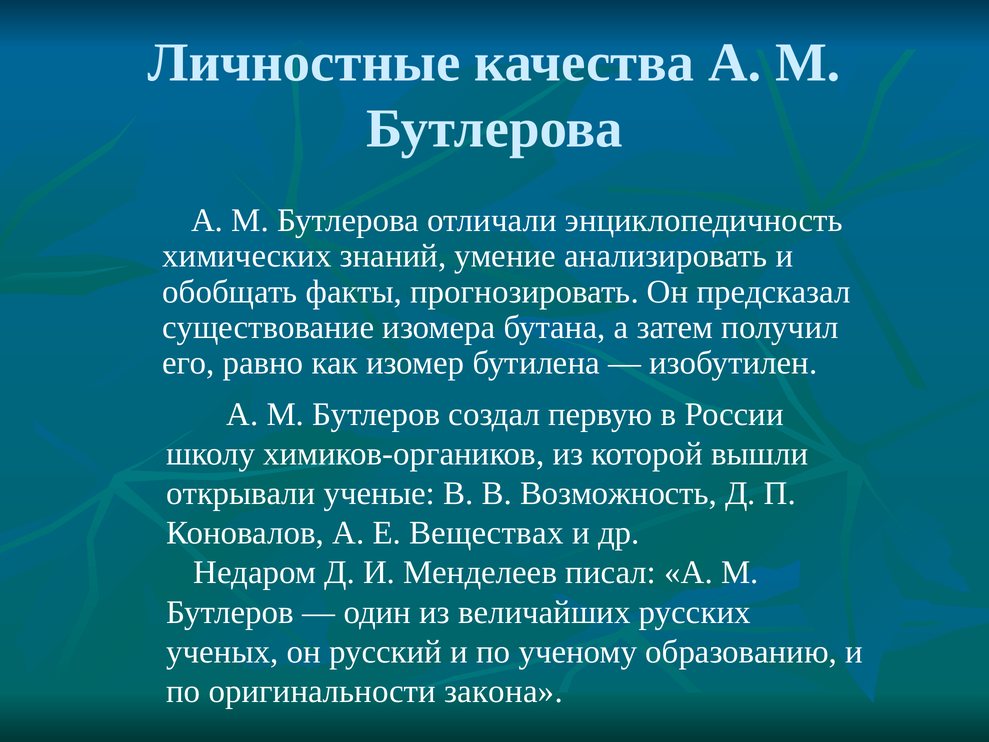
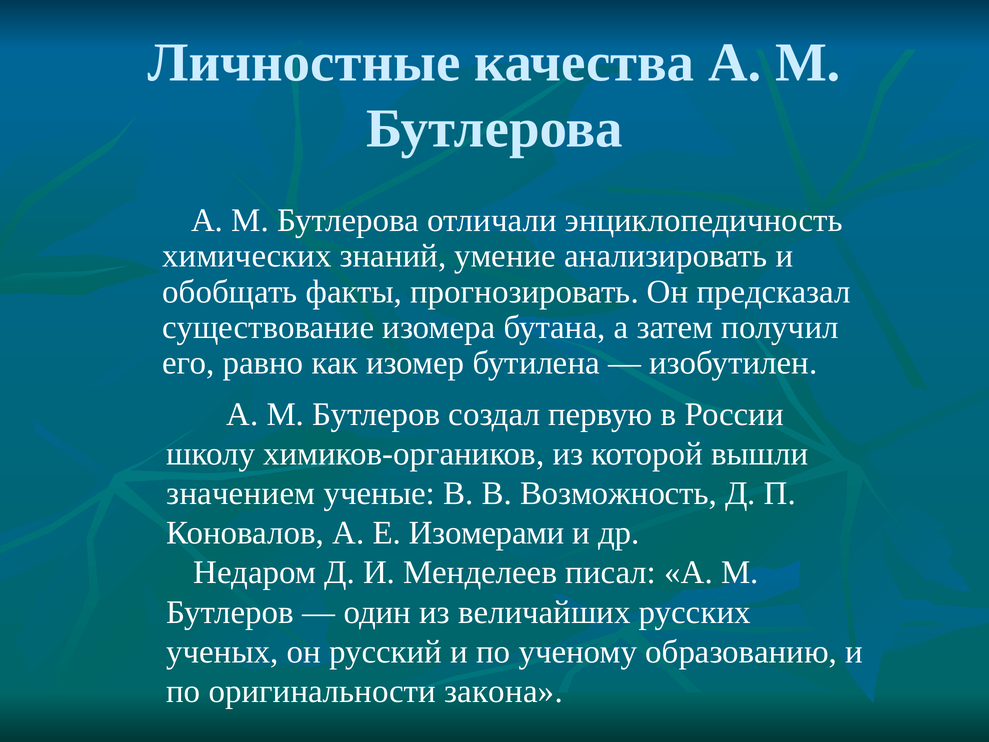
открывали: открывали -> значением (241, 493)
Веществах: Веществах -> Изомерами (487, 533)
